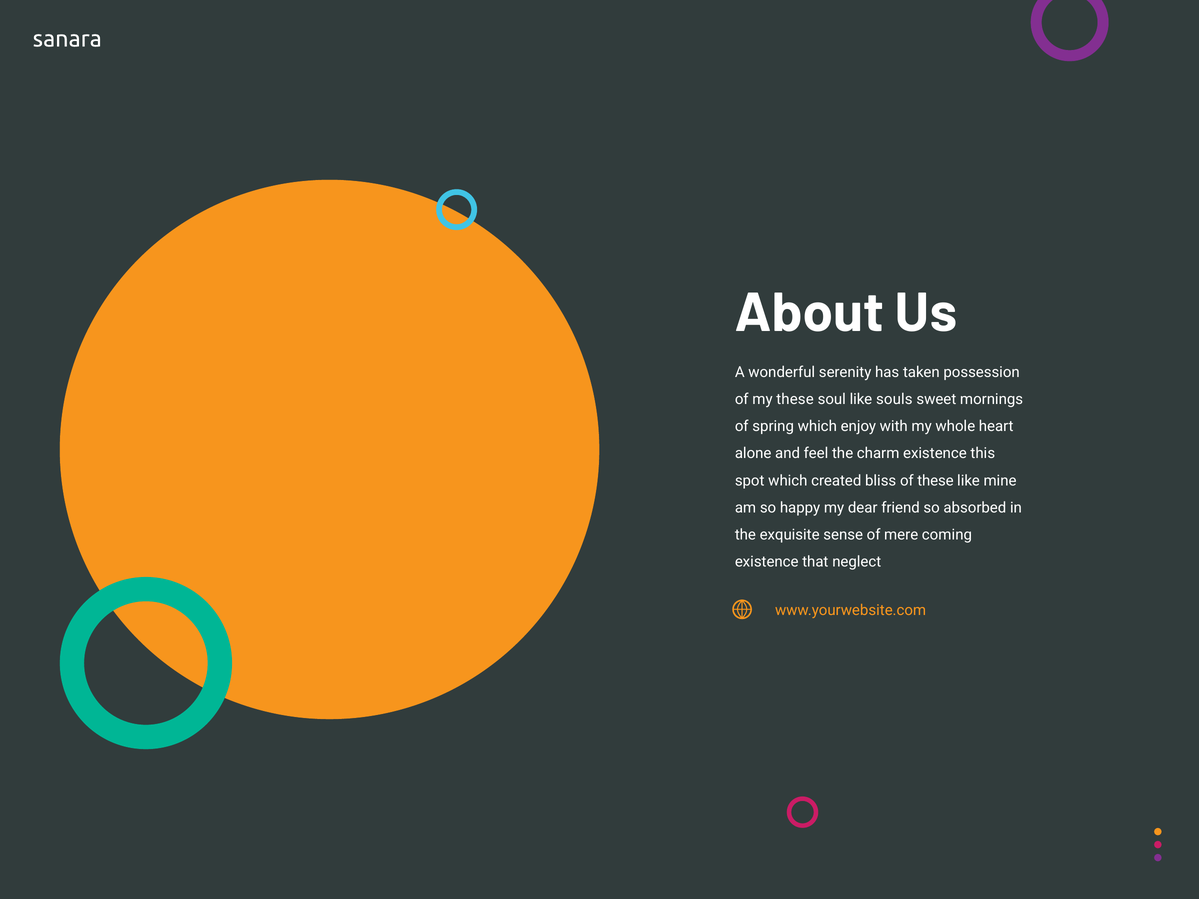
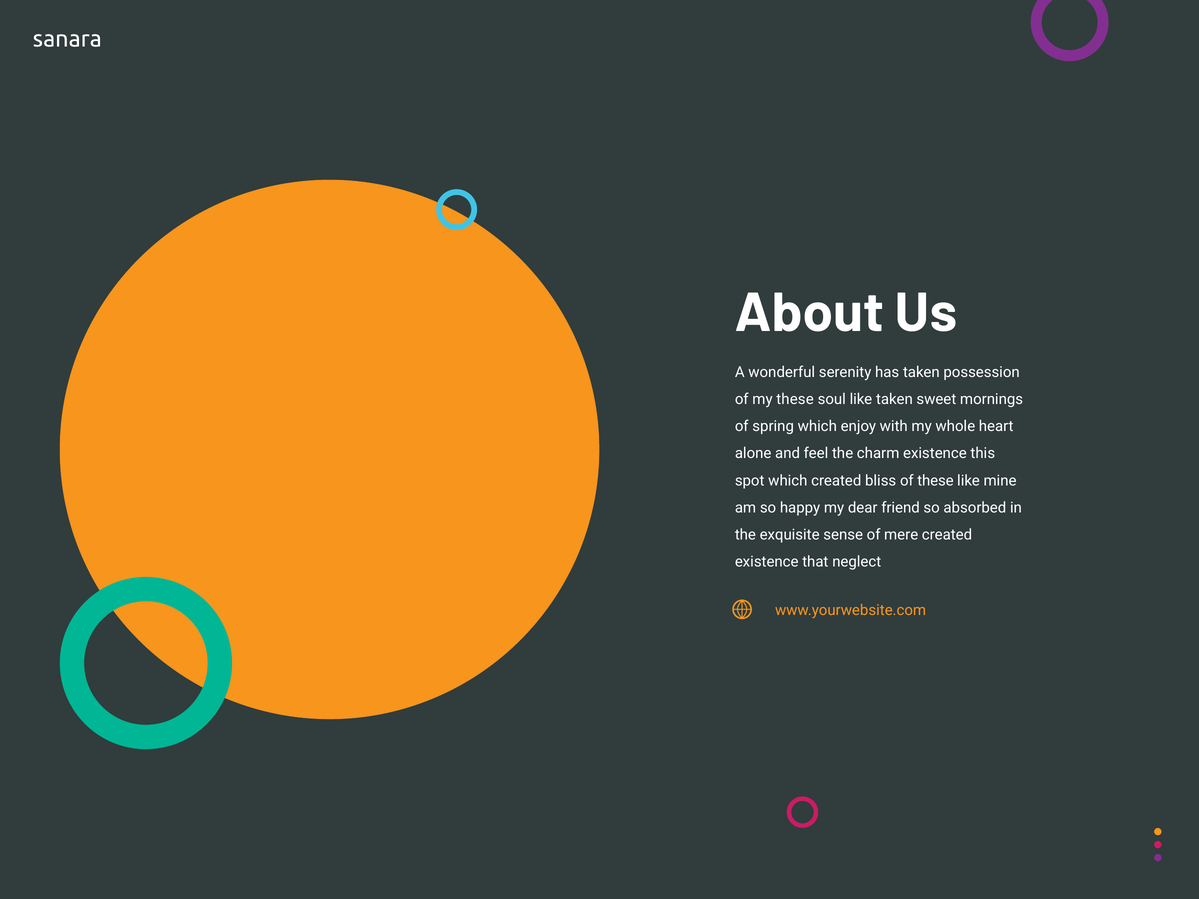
like souls: souls -> taken (894, 400)
mere coming: coming -> created (947, 535)
